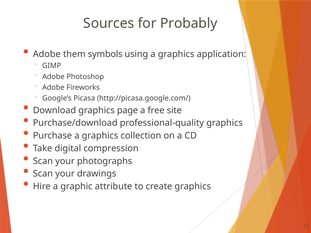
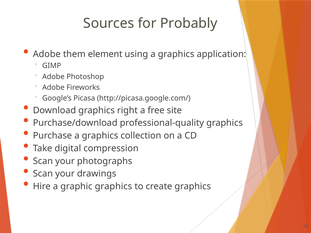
symbols: symbols -> element (105, 54)
page: page -> right (127, 110)
graphic attribute: attribute -> graphics (113, 187)
